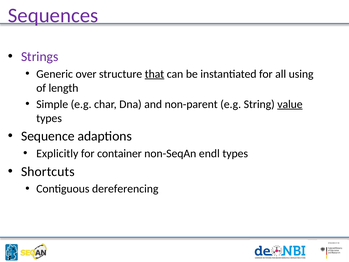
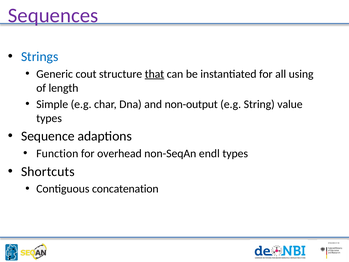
Strings colour: purple -> blue (40, 57)
over: over -> cout (86, 74)
non-parent: non-parent -> non-output (191, 104)
value underline: present -> none (290, 104)
Explicitly: Explicitly -> Function (57, 153)
container: container -> overhead (119, 153)
dereferencing: dereferencing -> concatenation (125, 189)
